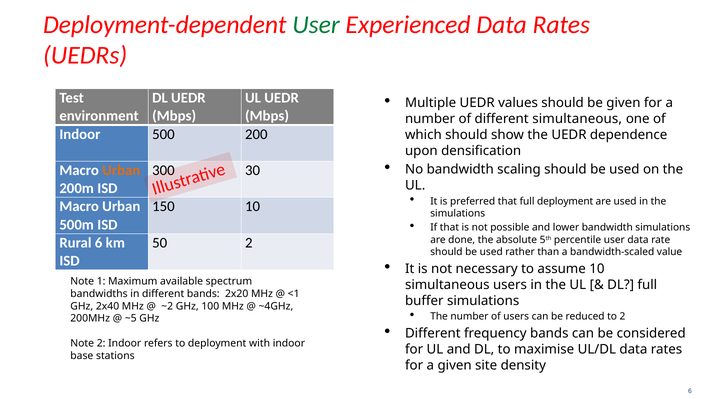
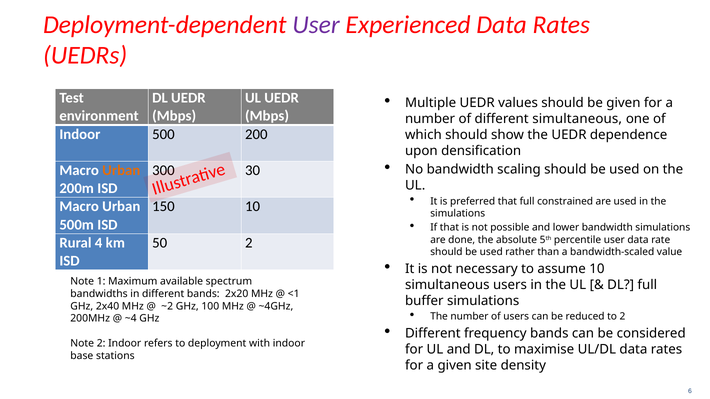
User colour: green -> purple (316, 25)
full deployment: deployment -> constrained (565, 201)
Rural 6: 6 -> 4 (99, 243)
~5: ~5 -> ~4 (131, 319)
